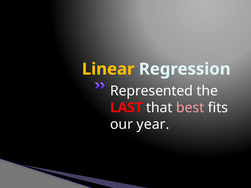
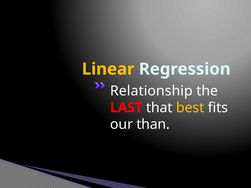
Represented: Represented -> Relationship (151, 91)
best colour: pink -> yellow (190, 108)
year: year -> than (153, 125)
